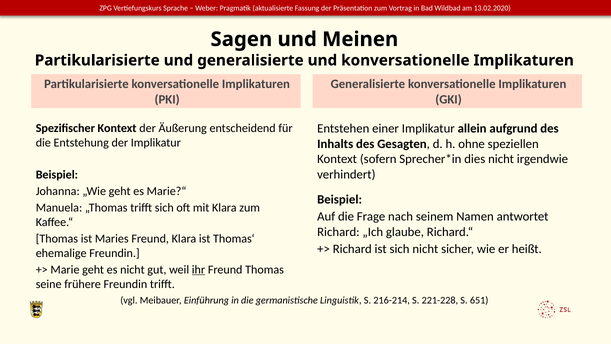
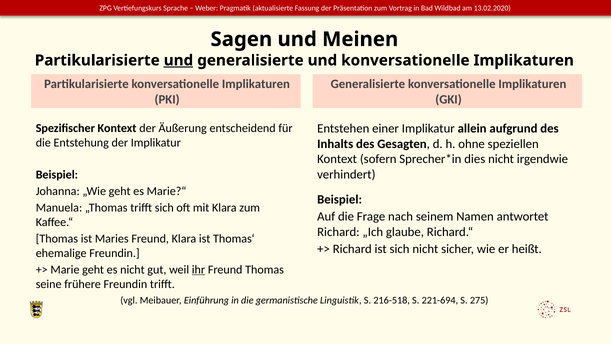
und underline: none -> present (178, 60)
216-214: 216-214 -> 216-518 (392, 300)
221-228: 221-228 -> 221-694 (440, 300)
651: 651 -> 275 (479, 300)
